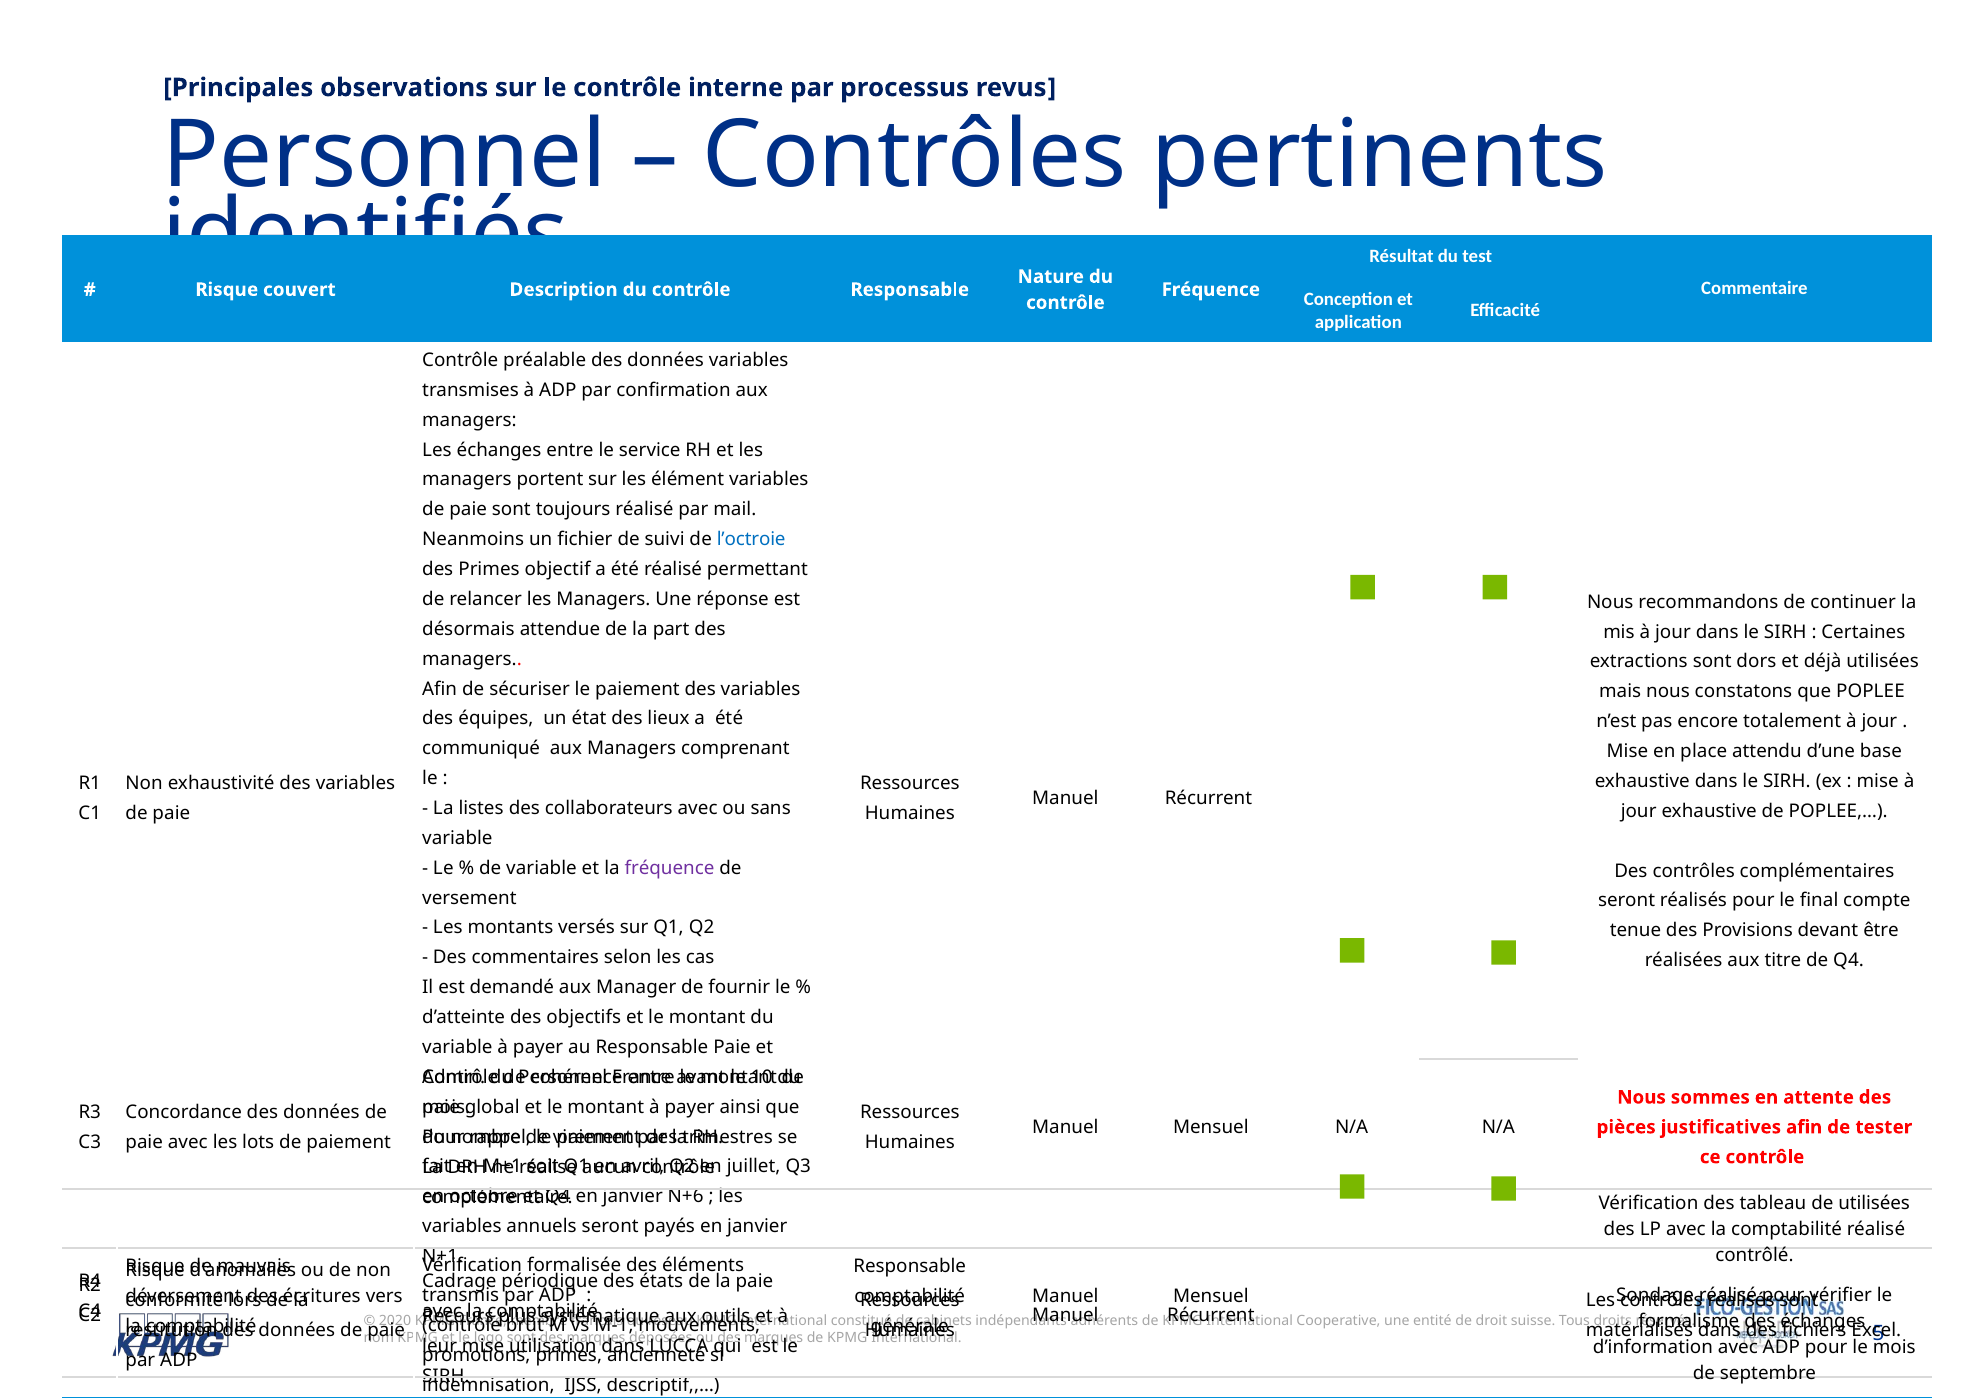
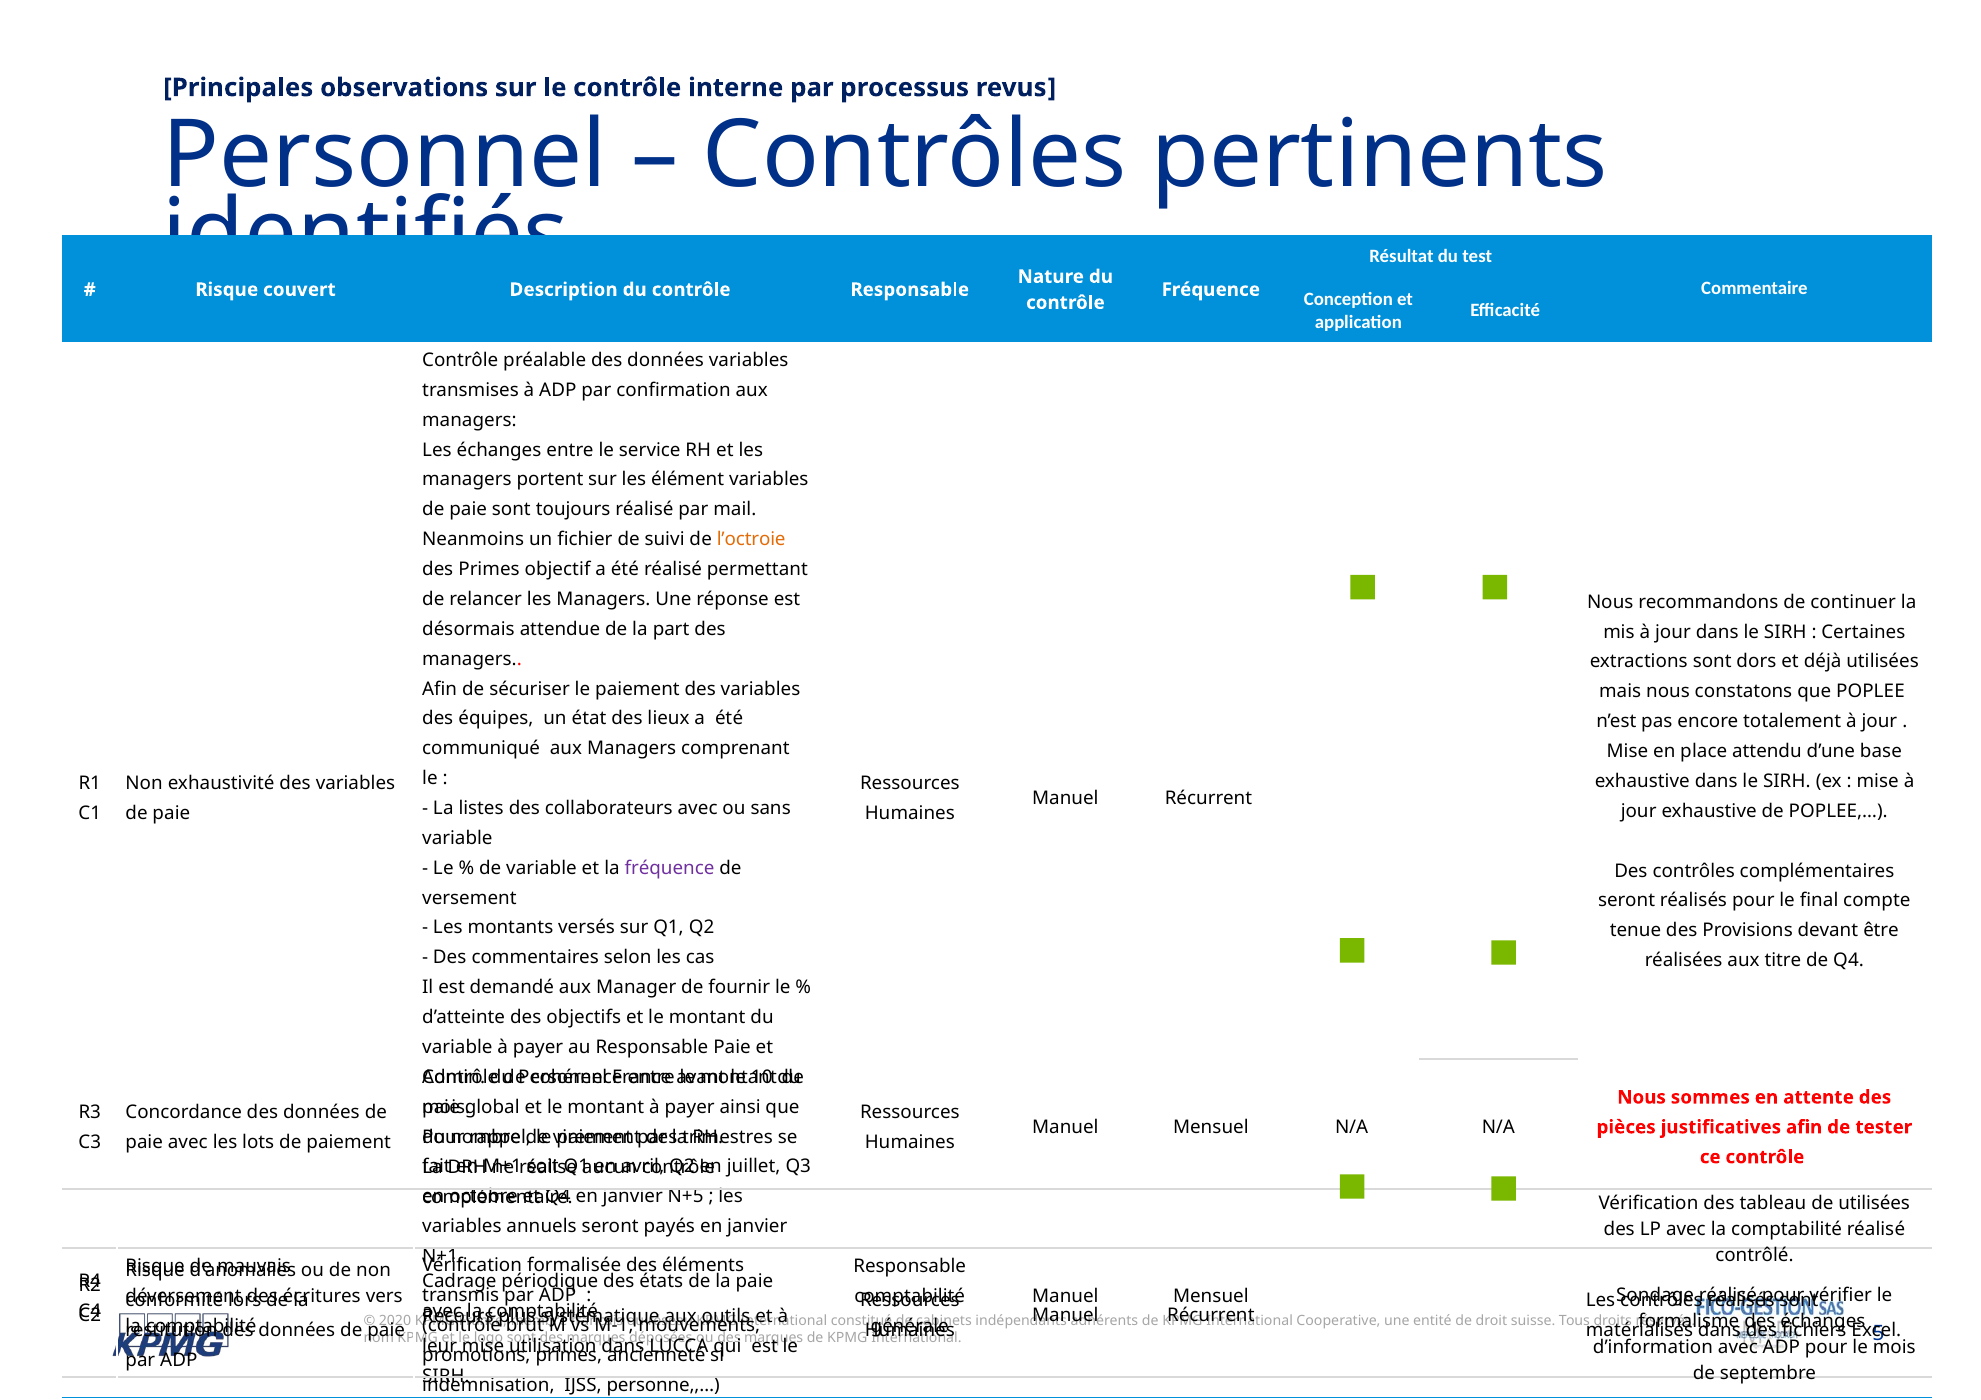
l’octroie colour: blue -> orange (751, 540)
N+6: N+6 -> N+5 (686, 1197)
descriptif,,…: descriptif,,… -> personne,,… (663, 1386)
